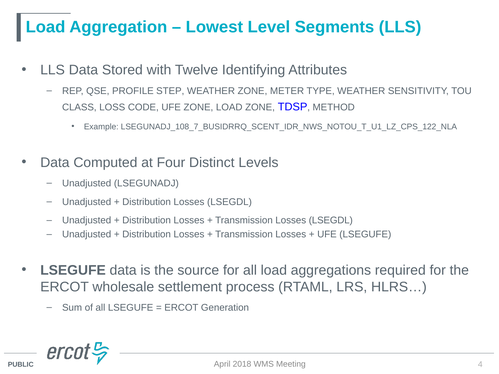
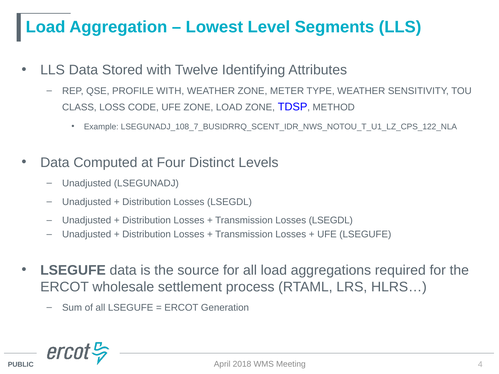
PROFILE STEP: STEP -> WITH (170, 91)
